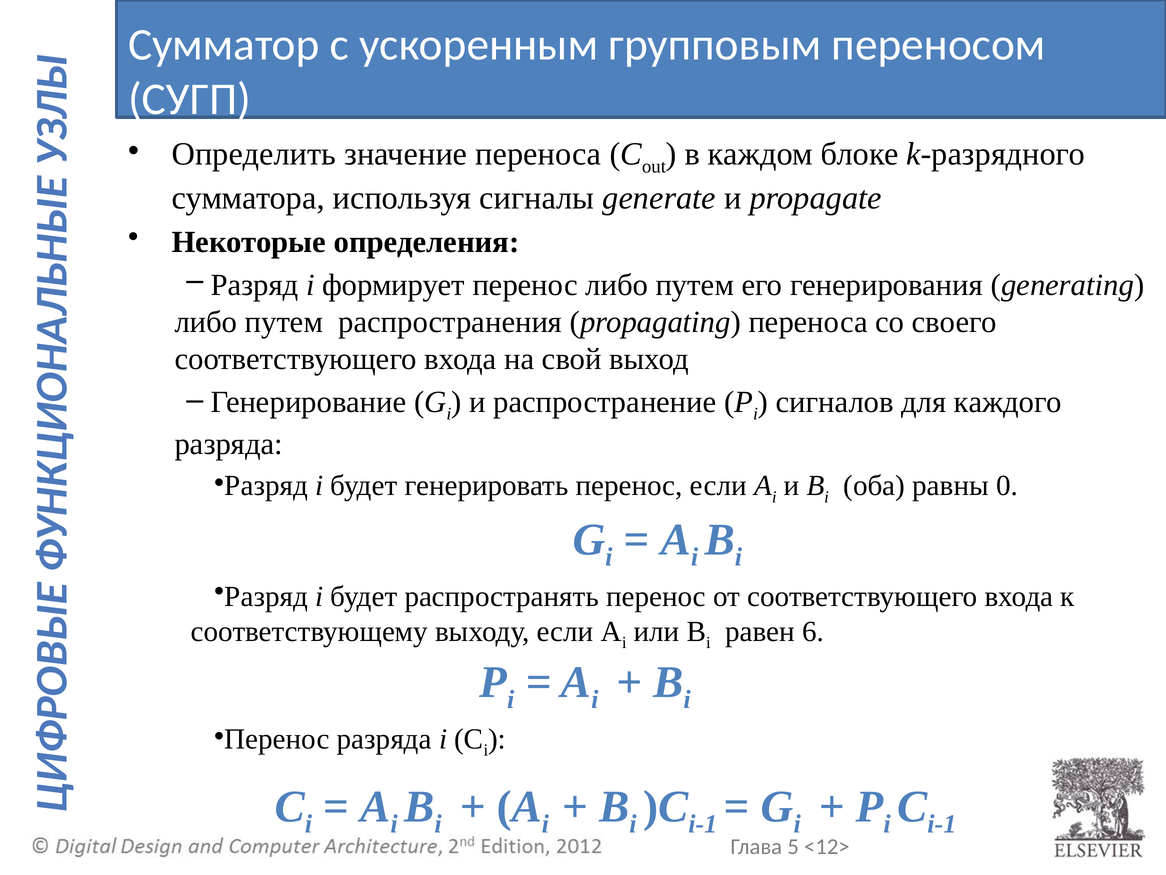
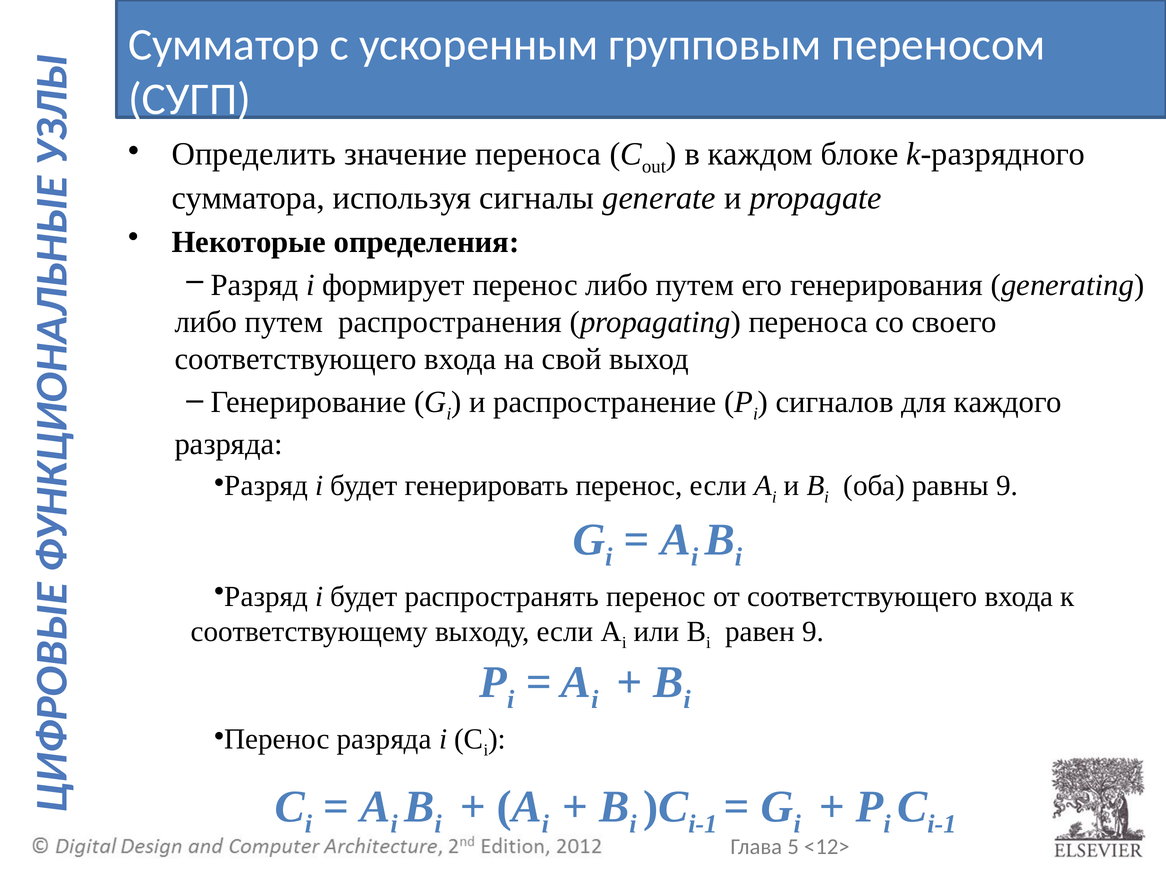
равны 0: 0 -> 9 (1007, 485)
равен 6: 6 -> 9 (813, 631)
